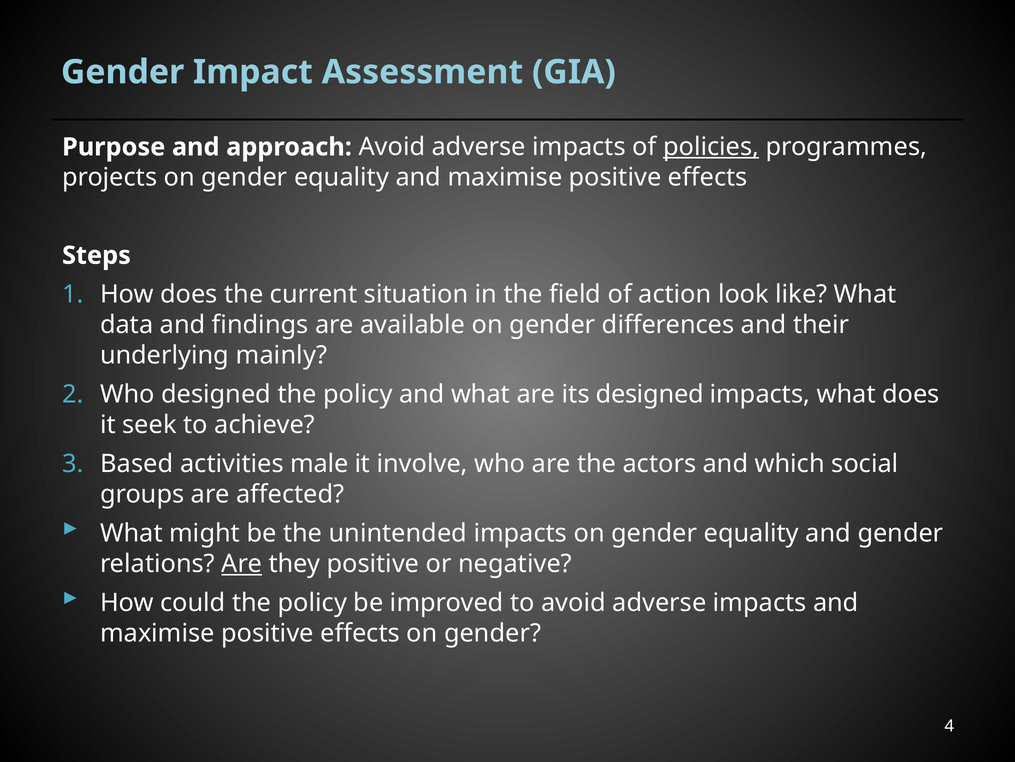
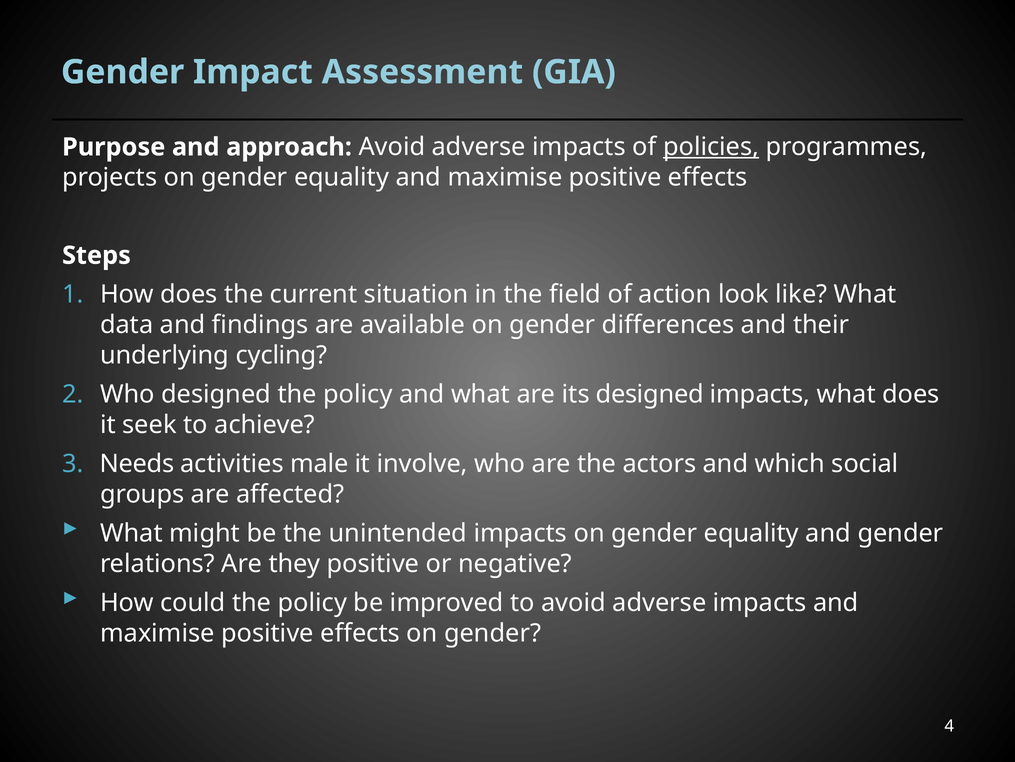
mainly: mainly -> cycling (282, 355)
Based: Based -> Needs (137, 463)
Are underline: present -> none (242, 563)
